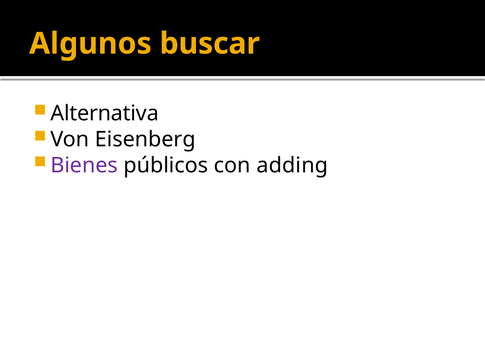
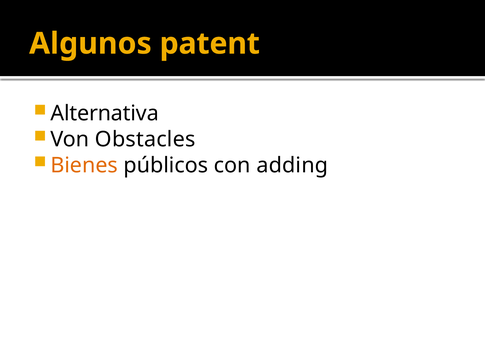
buscar: buscar -> patent (210, 44)
Eisenberg: Eisenberg -> Obstacles (145, 139)
Bienes colour: purple -> orange (84, 165)
